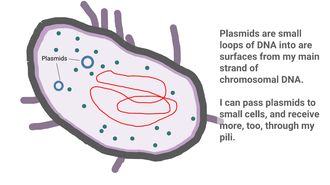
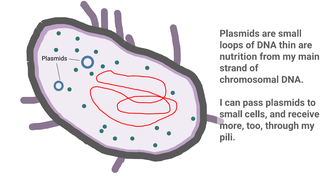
into: into -> thin (287, 45)
surfaces: surfaces -> nutrition (238, 57)
